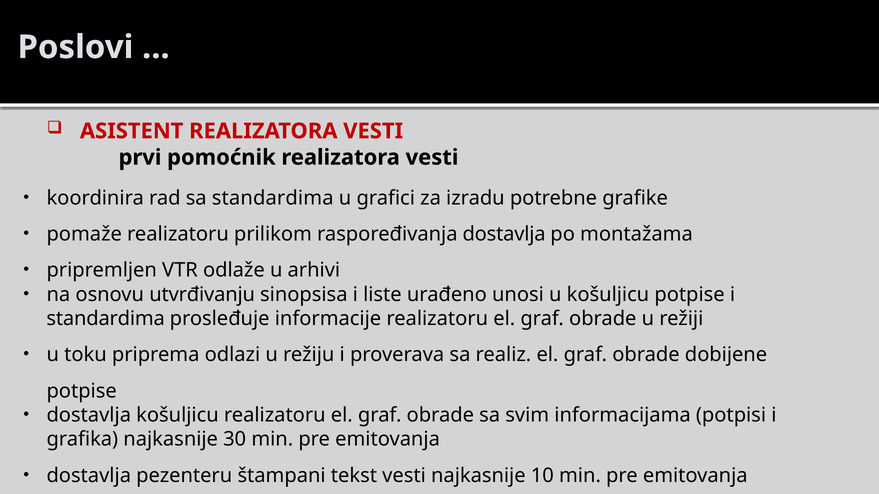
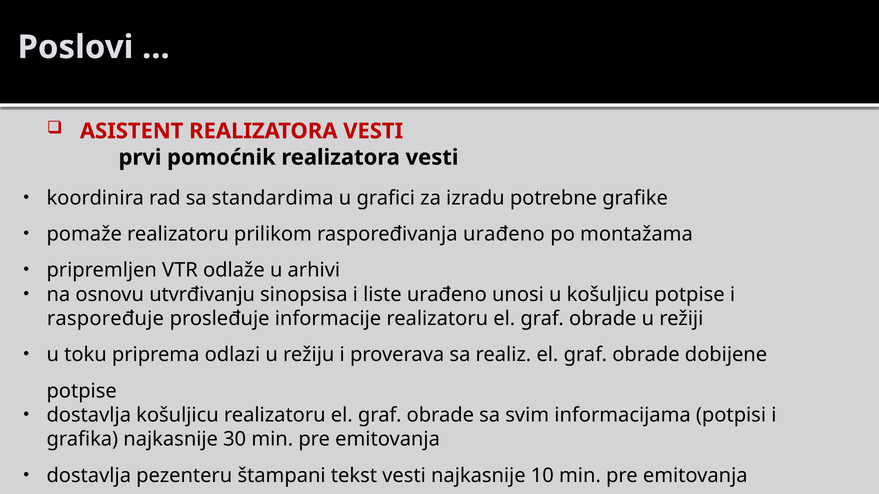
raspoređivanja dostavlja: dostavlja -> urađeno (504, 234)
standardima: standardima -> raspoređuje (105, 319)
